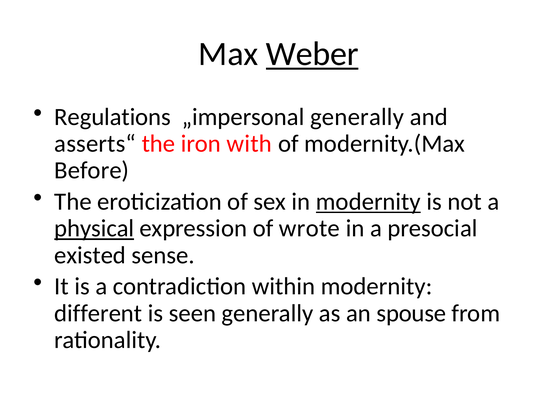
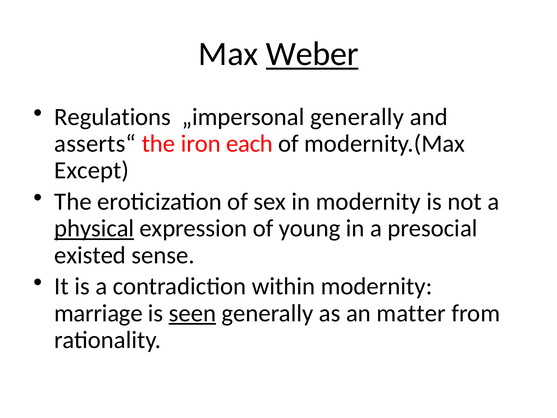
with: with -> each (250, 144)
Before: Before -> Except (92, 170)
modernity underline: present -> none (368, 202)
wrote: wrote -> young (310, 228)
different: different -> marriage (98, 313)
seen underline: none -> present (192, 313)
spouse: spouse -> matter (411, 313)
